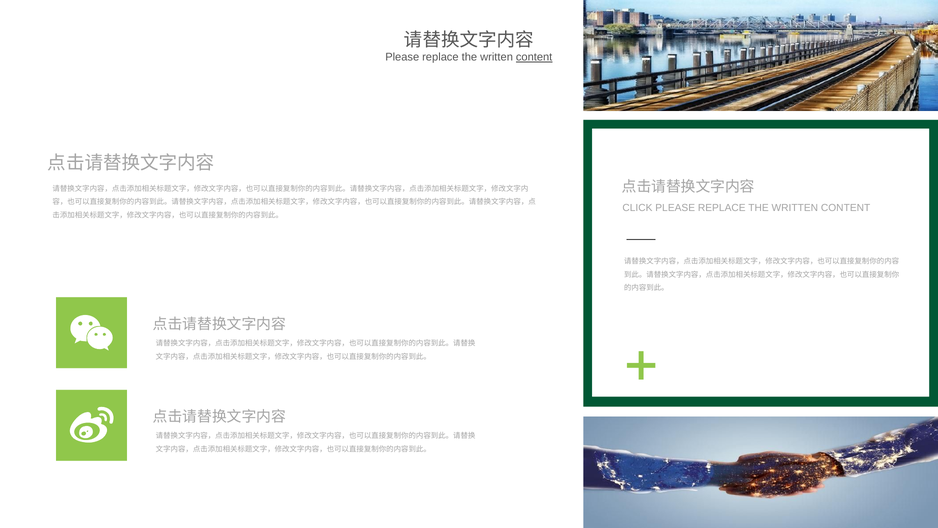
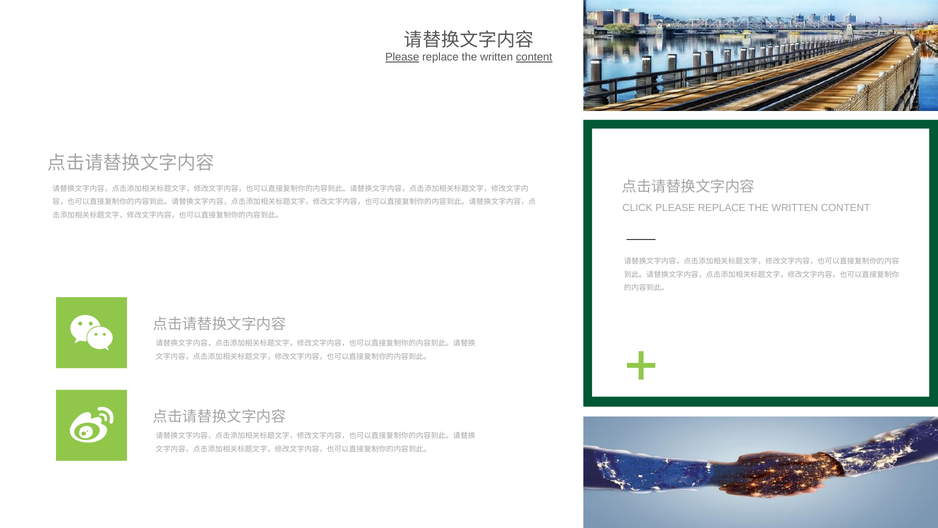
Please underline: none -> present (402, 57)
